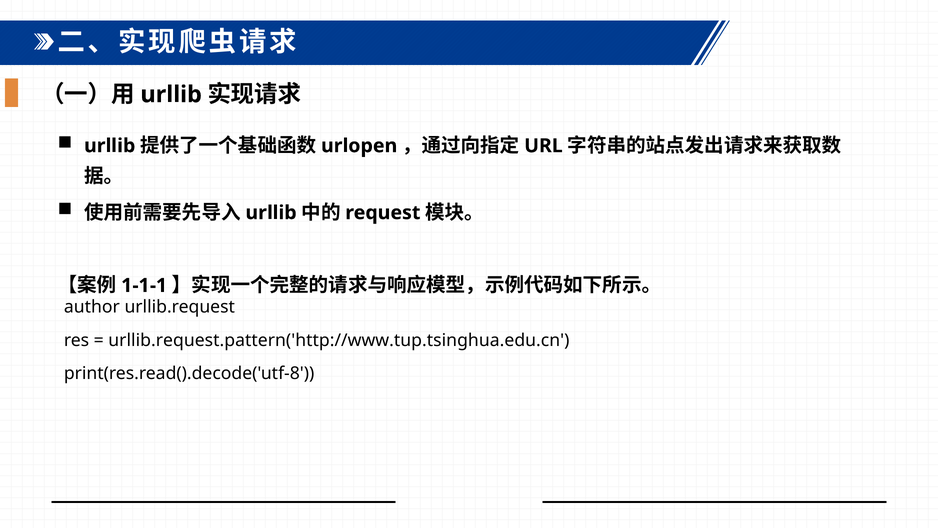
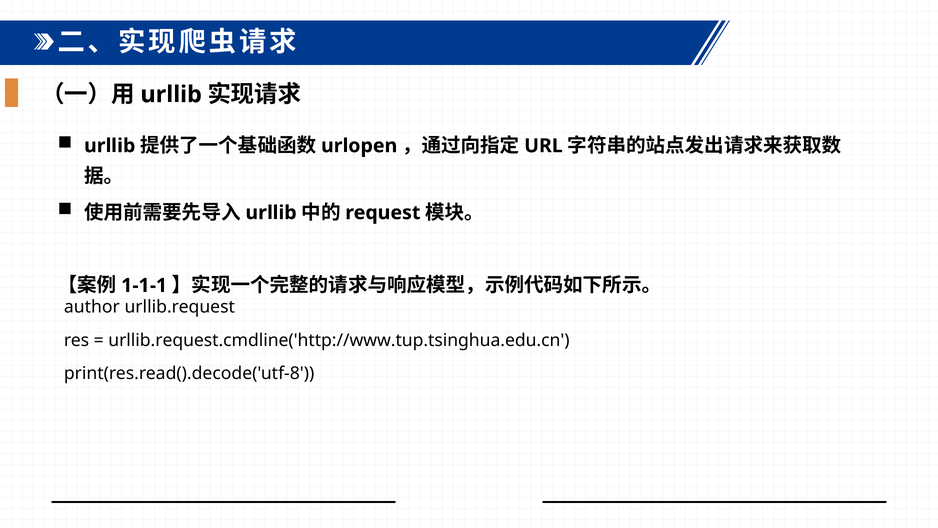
urllib.request.pattern('http://www.tup.tsinghua.edu.cn: urllib.request.pattern('http://www.tup.tsinghua.edu.cn -> urllib.request.cmdline('http://www.tup.tsinghua.edu.cn (339, 340)
